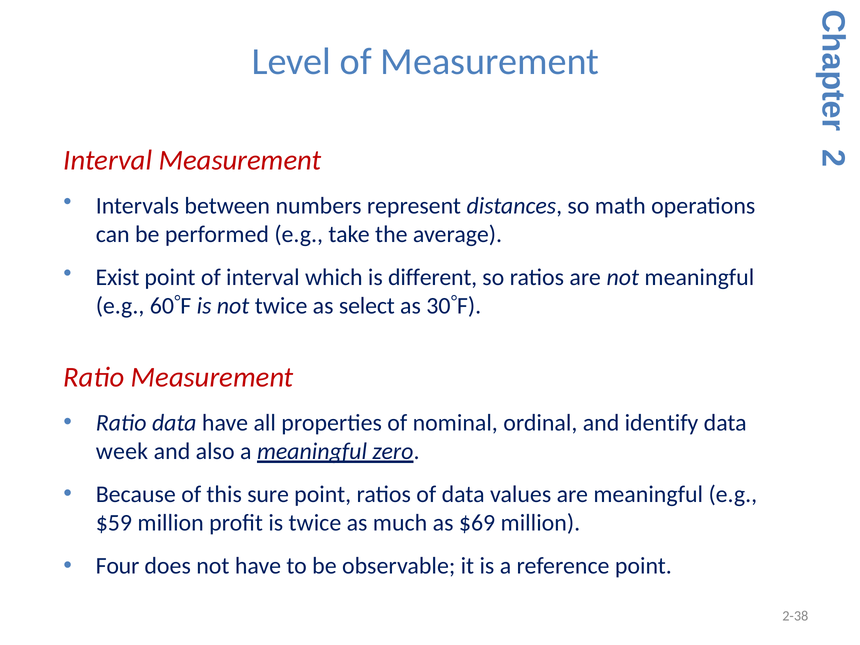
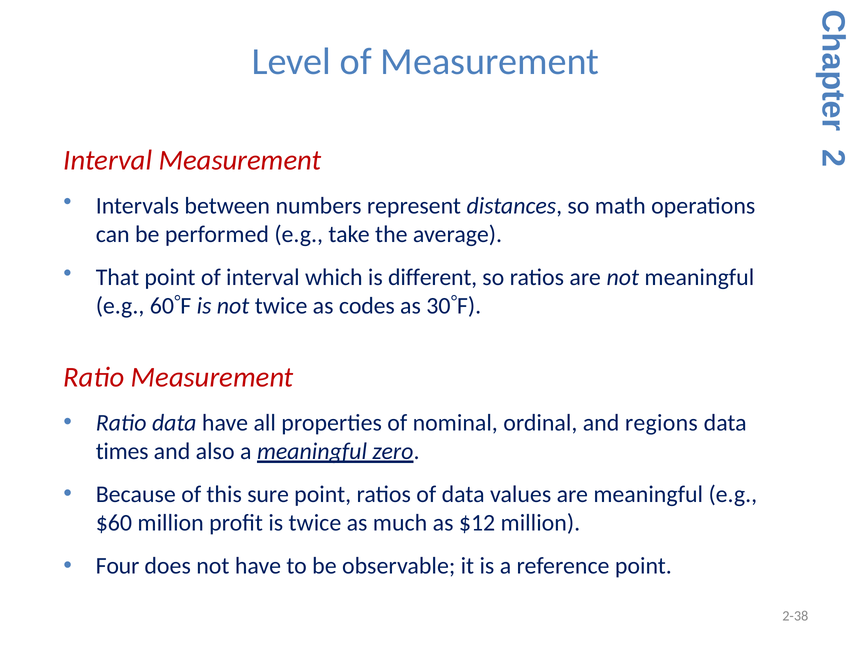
Exist: Exist -> That (117, 277)
select: select -> codes (367, 306)
identify: identify -> regions (661, 423)
week: week -> times (122, 451)
$59: $59 -> $60 (114, 523)
$69: $69 -> $12 (477, 523)
